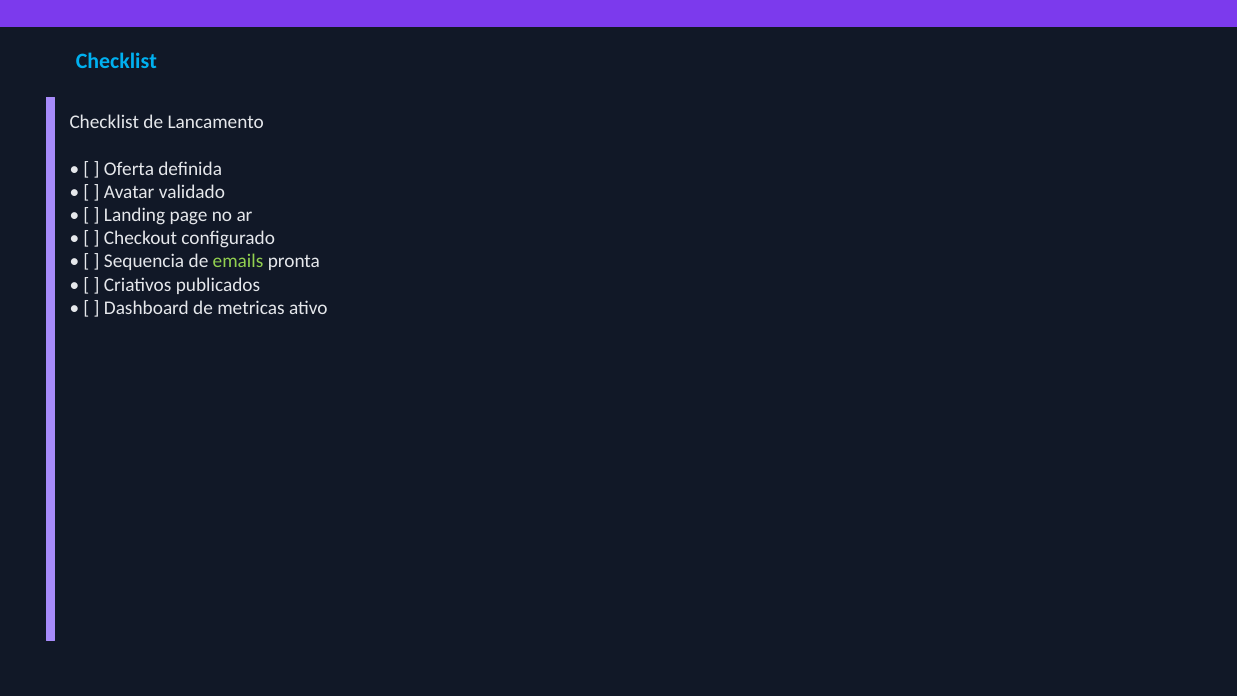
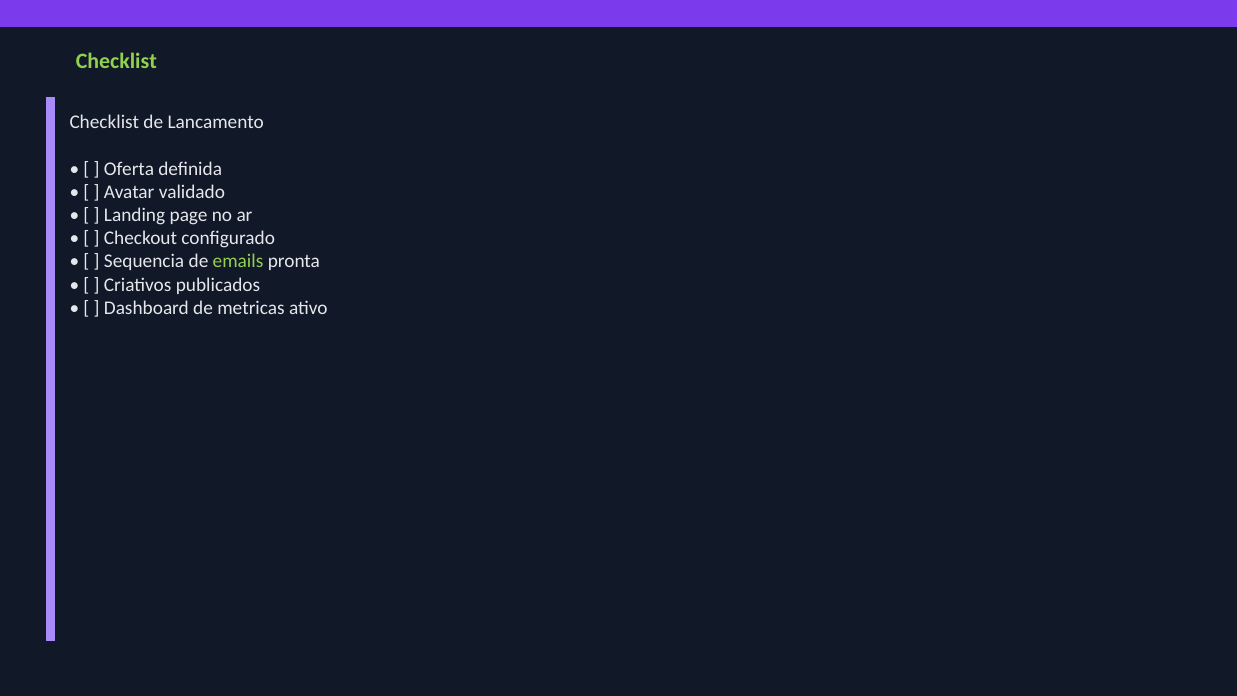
Checklist colour: light blue -> light green (116, 61)
